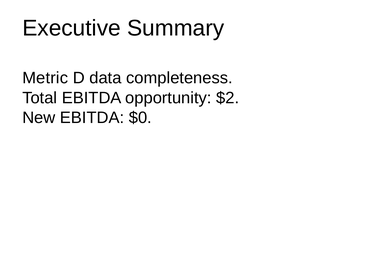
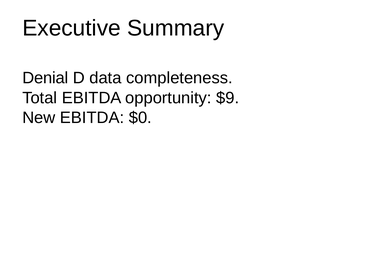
Metric: Metric -> Denial (45, 78)
$2: $2 -> $9 (228, 98)
